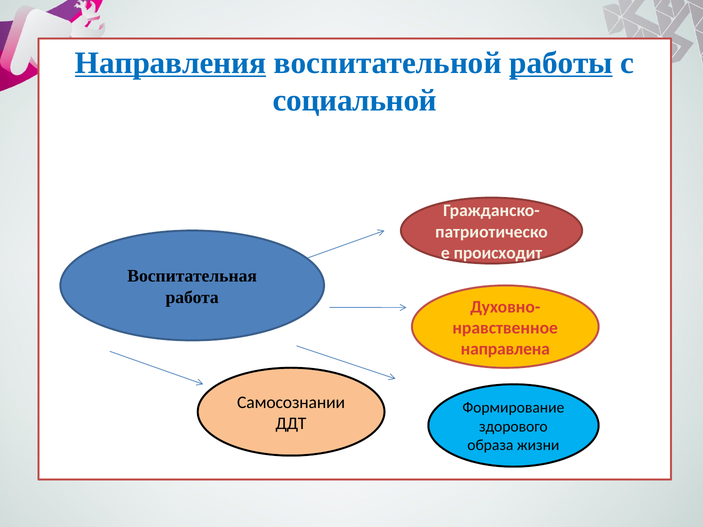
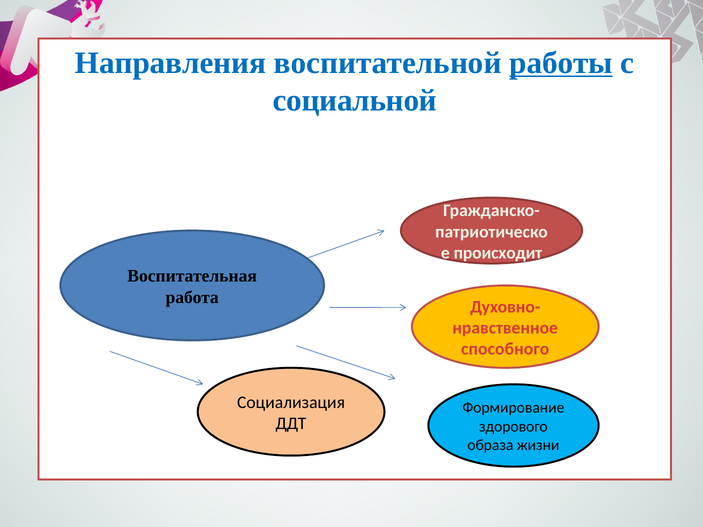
Направления underline: present -> none (171, 63)
направлена: направлена -> способного (505, 349)
Самосознании: Самосознании -> Социализация (291, 403)
